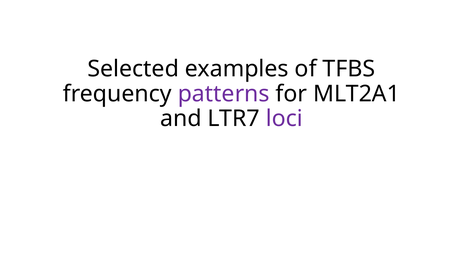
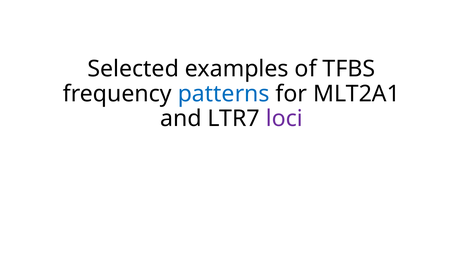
patterns colour: purple -> blue (224, 94)
